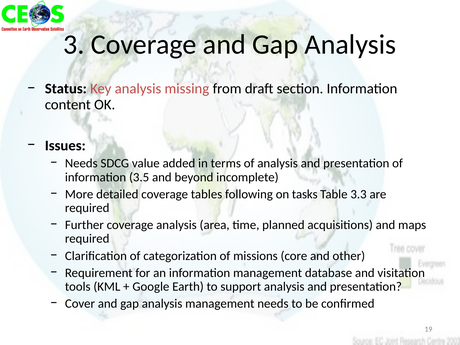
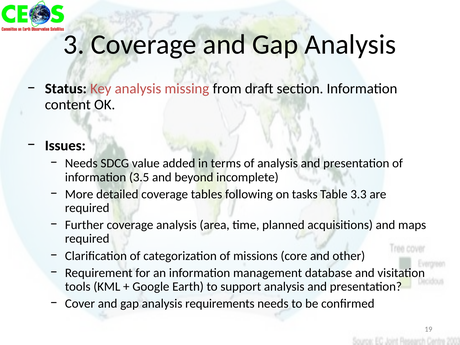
analysis management: management -> requirements (220, 304)
